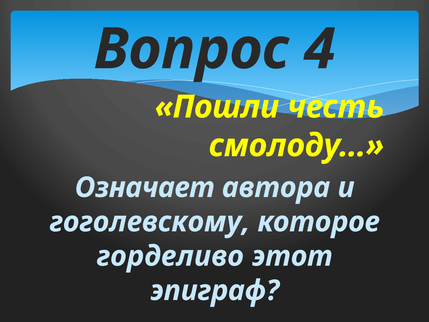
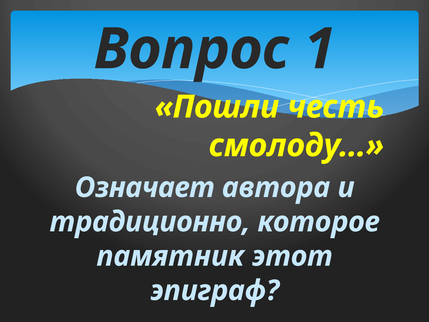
4: 4 -> 1 (320, 49)
гоголевскому: гоголевскому -> традиционно (150, 222)
горделиво: горделиво -> памятник (170, 256)
